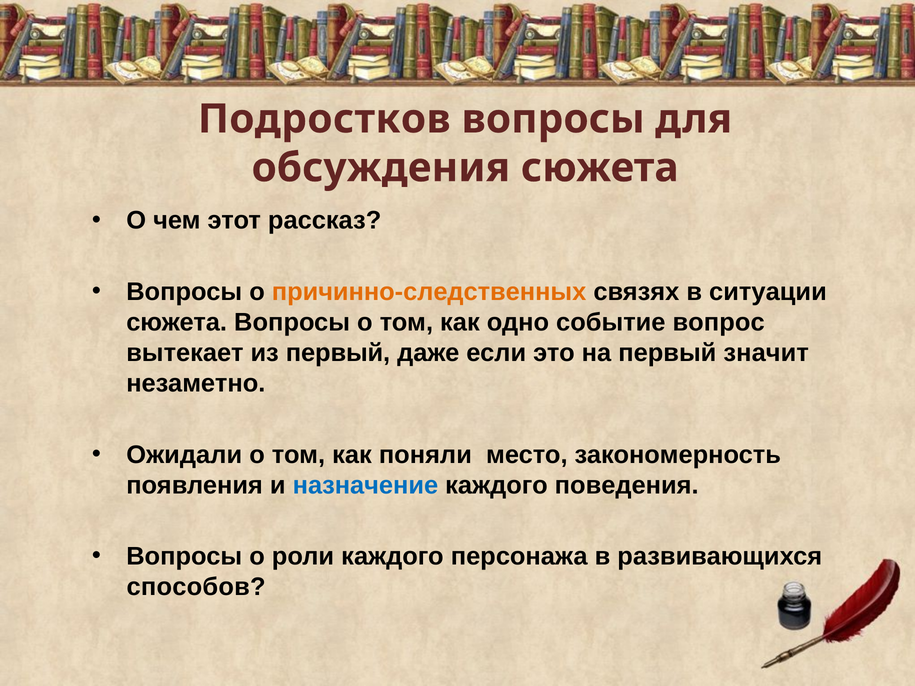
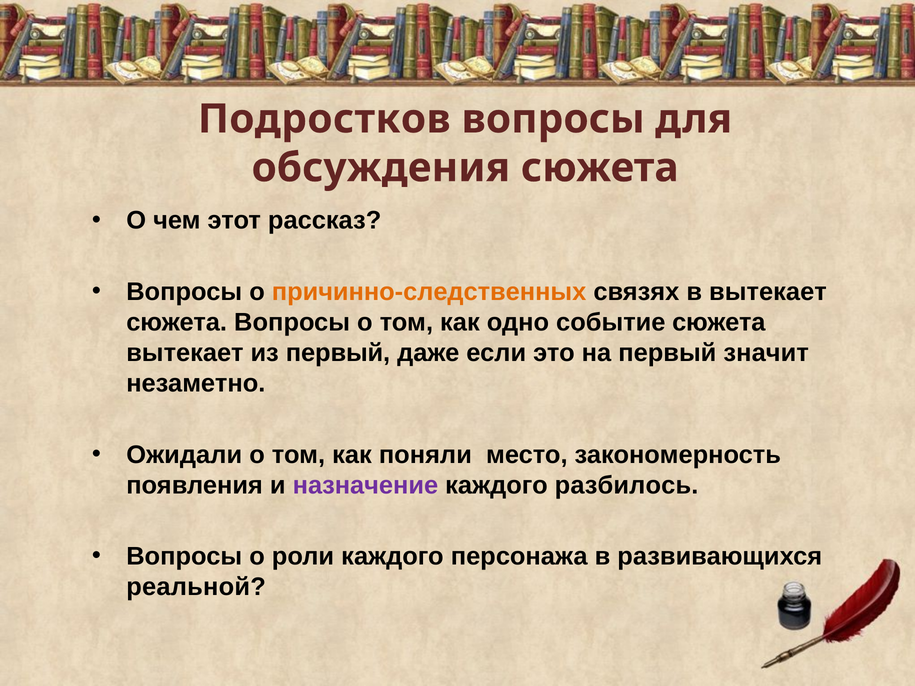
в ситуации: ситуации -> вытекает (768, 292)
событие вопрос: вопрос -> сюжета (719, 322)
назначение colour: blue -> purple (365, 485)
поведения: поведения -> разбилось (627, 485)
способов: способов -> реальной (196, 587)
